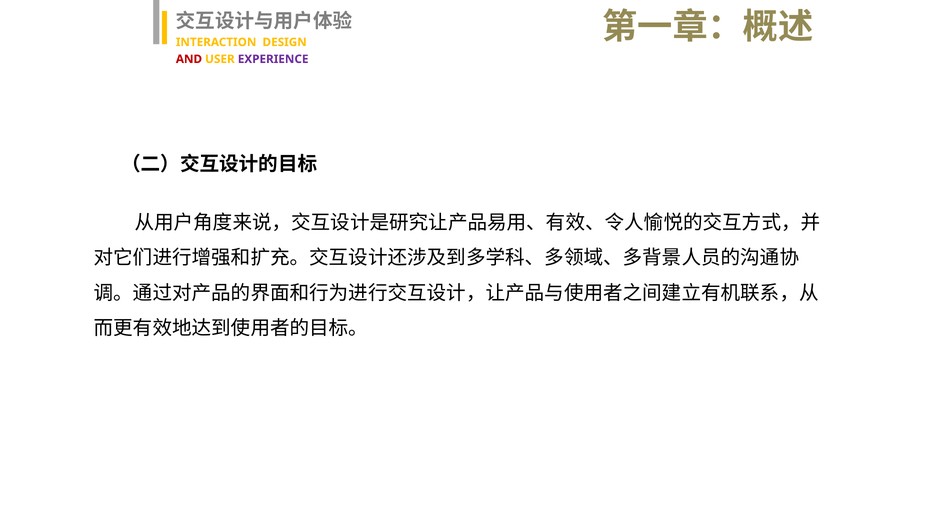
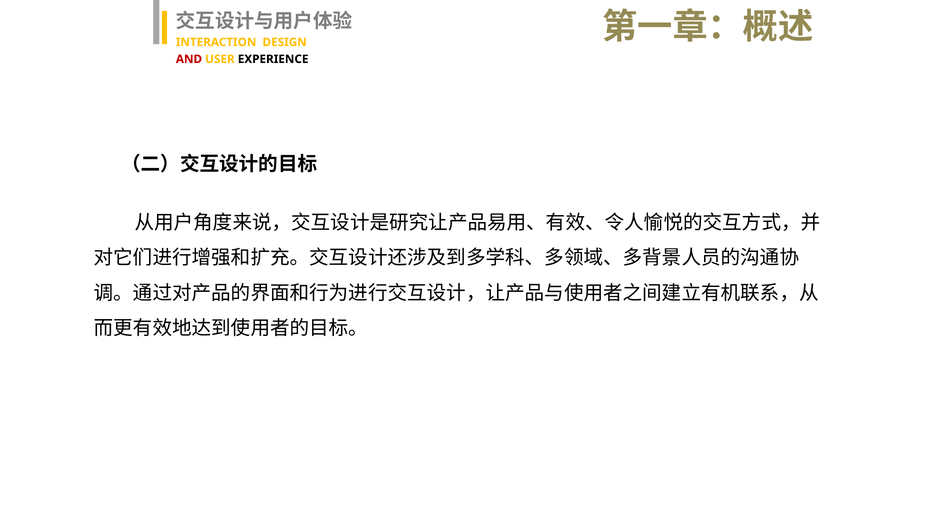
EXPERIENCE colour: purple -> black (273, 59)
